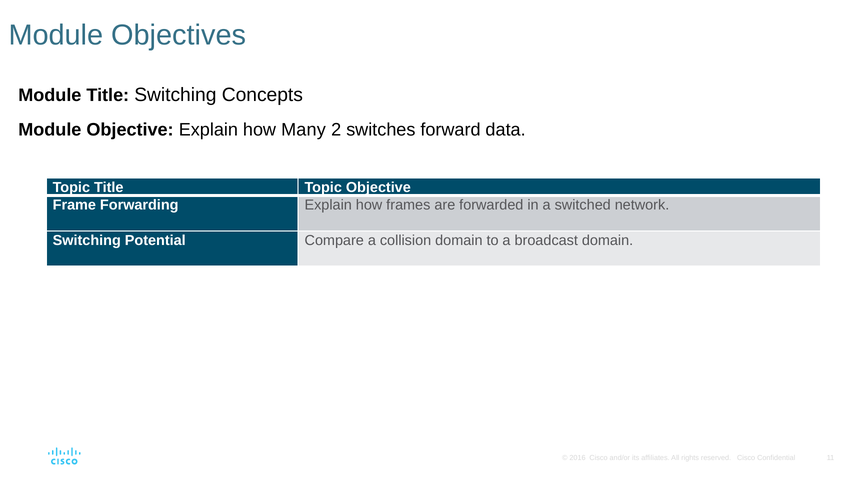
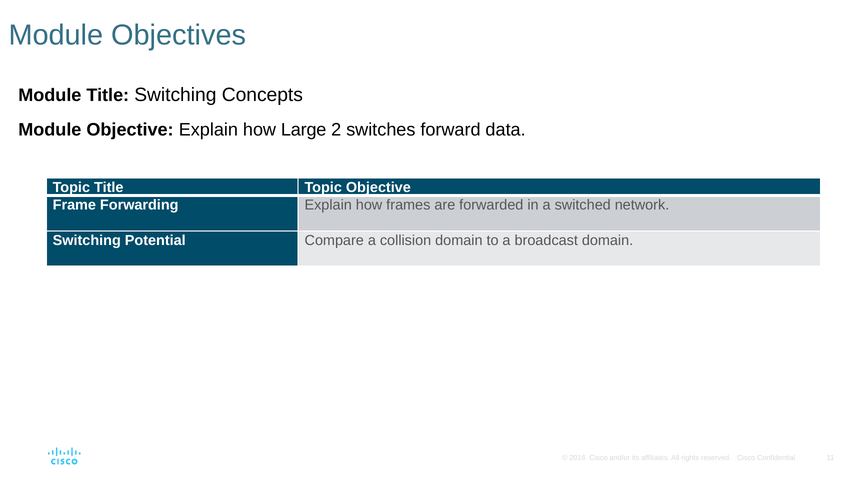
Many: Many -> Large (304, 130)
